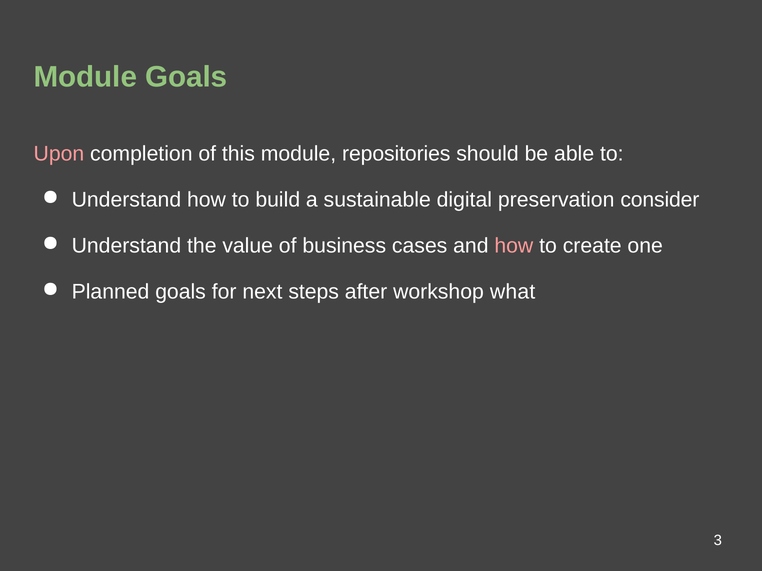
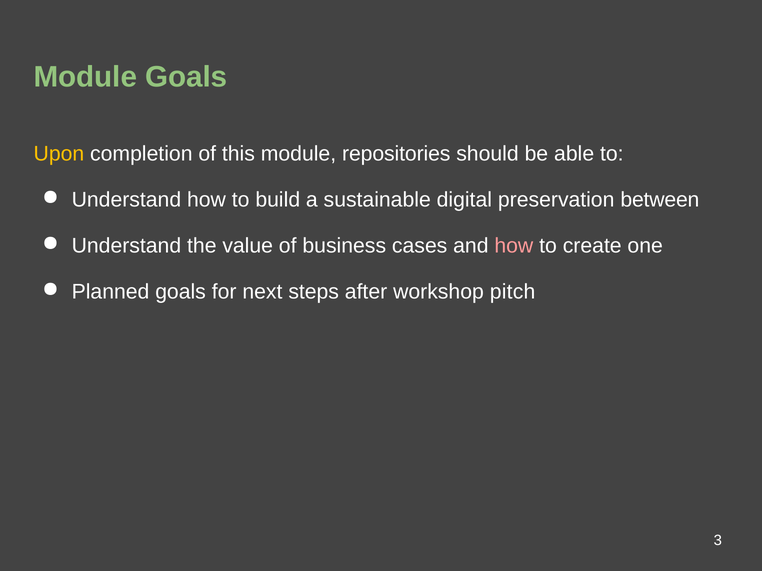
Upon colour: pink -> yellow (59, 154)
consider: consider -> between (660, 200)
what: what -> pitch (513, 292)
